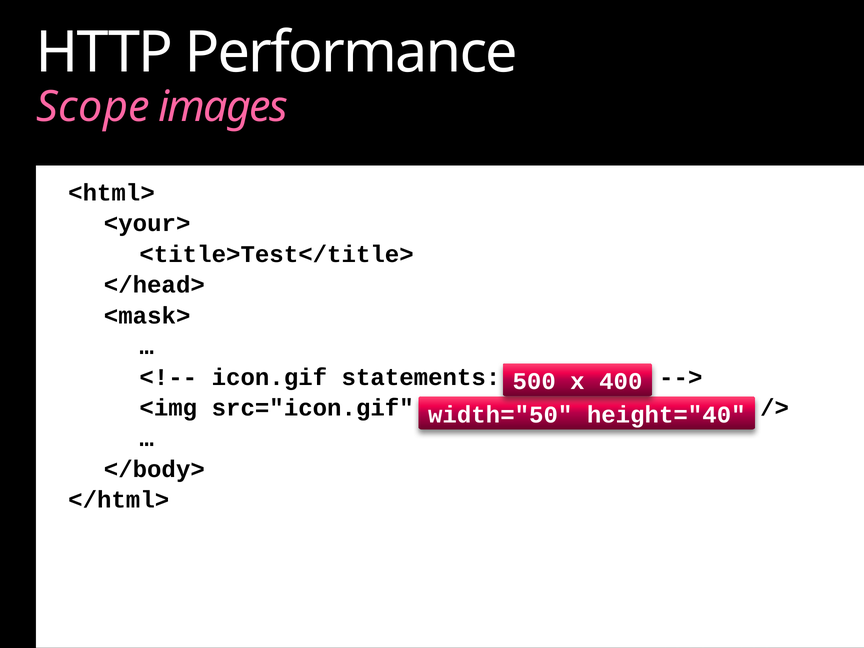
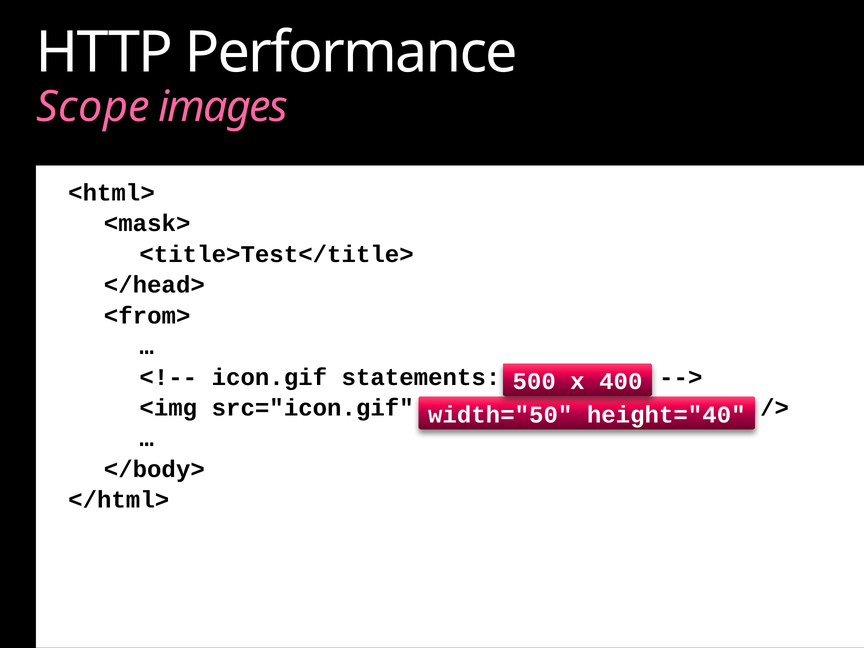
<your>: <your> -> <mask> (147, 224)
<mask>: <mask> -> <from> (147, 316)
